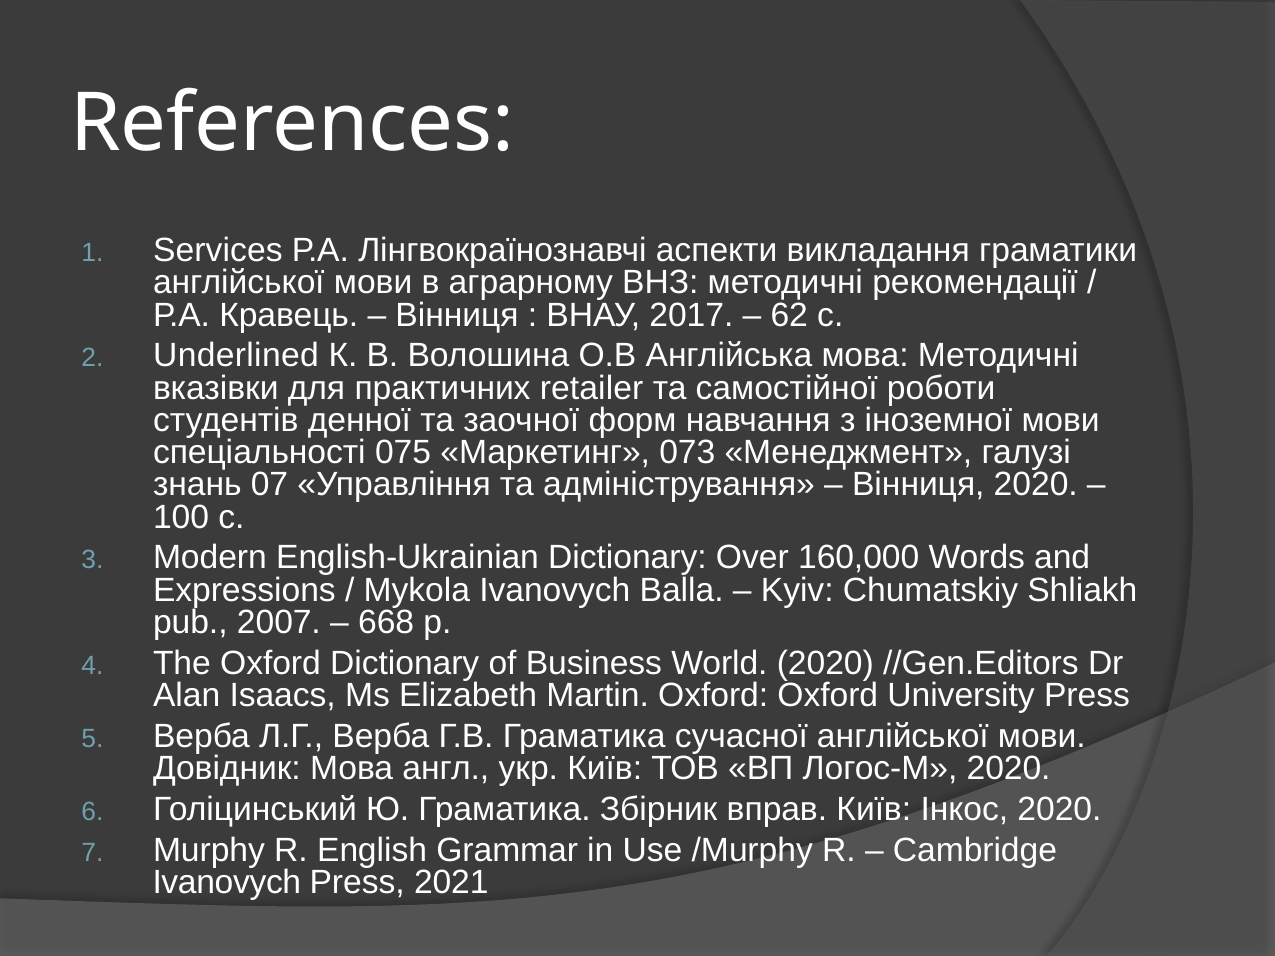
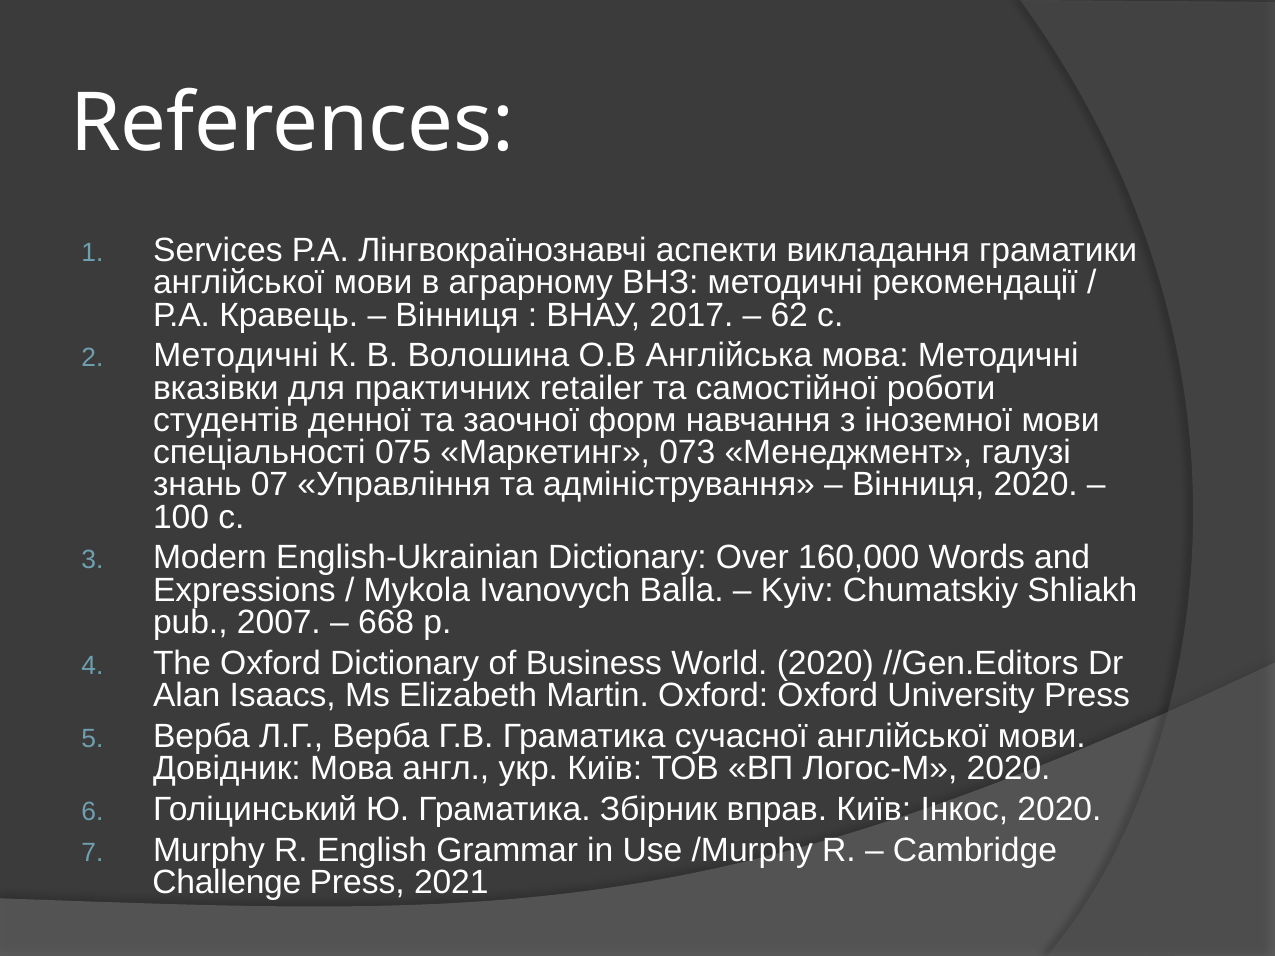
Underlined: Underlined -> Методичні (236, 356)
Ivanovych: Ivanovych -> Challenge (227, 882)
